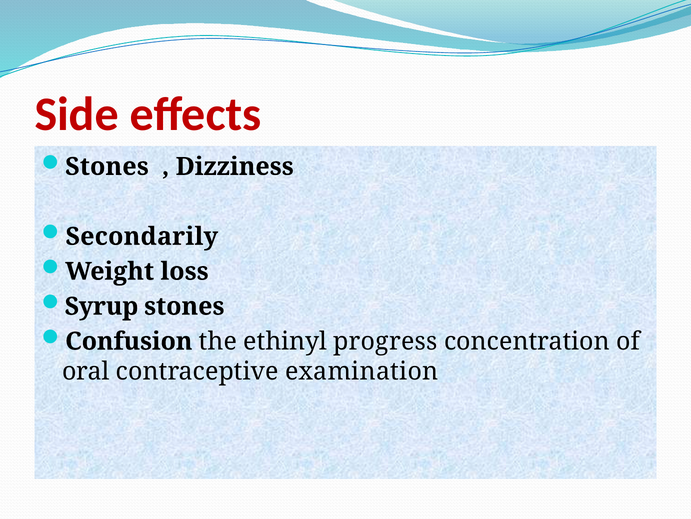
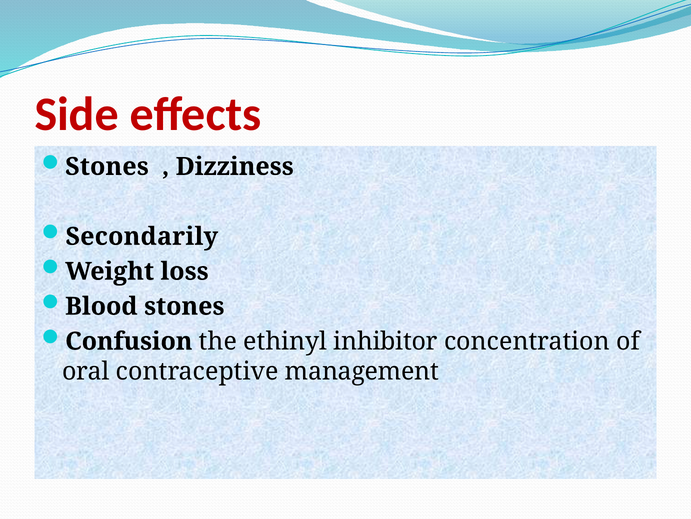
Syrup: Syrup -> Blood (101, 306)
progress: progress -> inhibitor (386, 341)
examination: examination -> management (362, 371)
